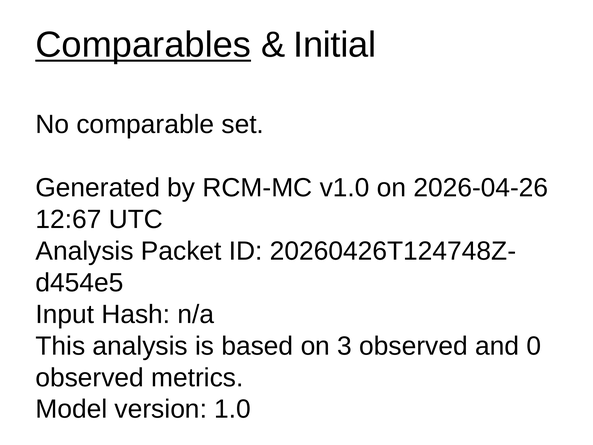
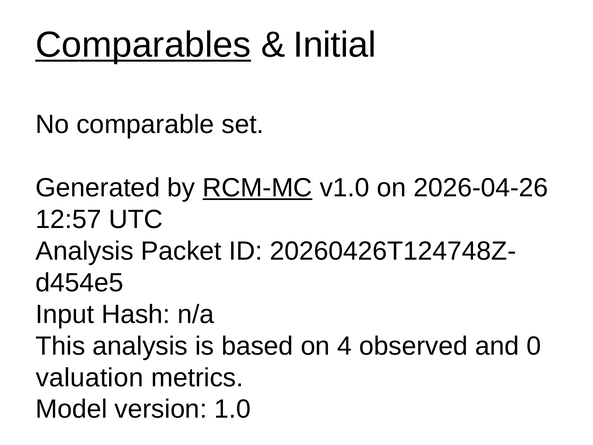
RCM-MC underline: none -> present (257, 188)
12:67: 12:67 -> 12:57 (68, 219)
3: 3 -> 4 (345, 346)
observed: observed -> valuation (90, 377)
